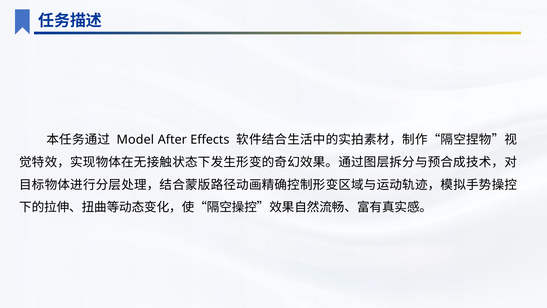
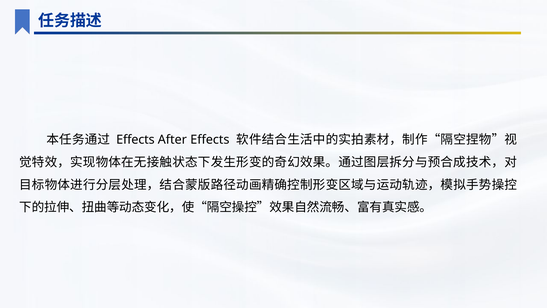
Model: Model -> Effects (135, 140)
